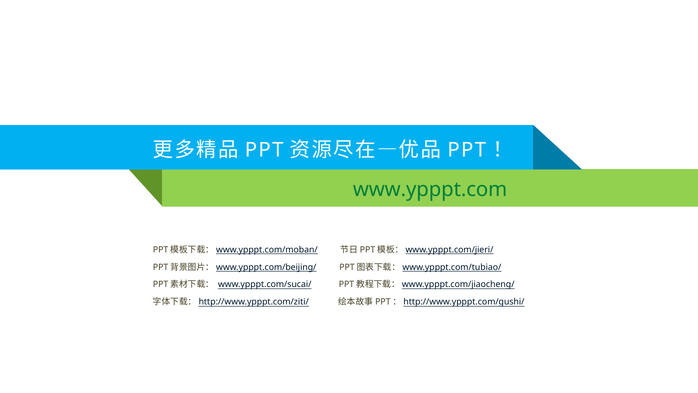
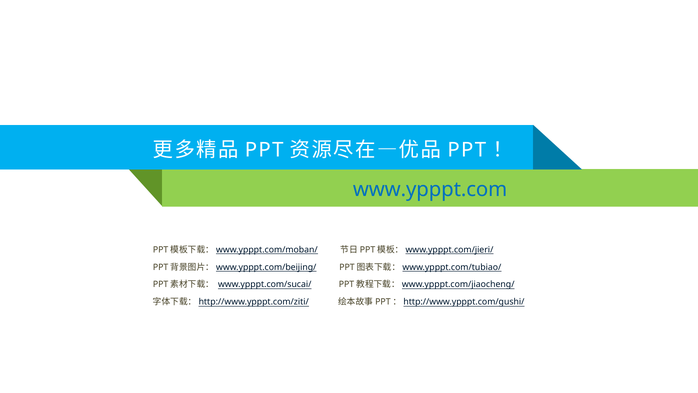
www.ypppt.com colour: green -> blue (430, 189)
